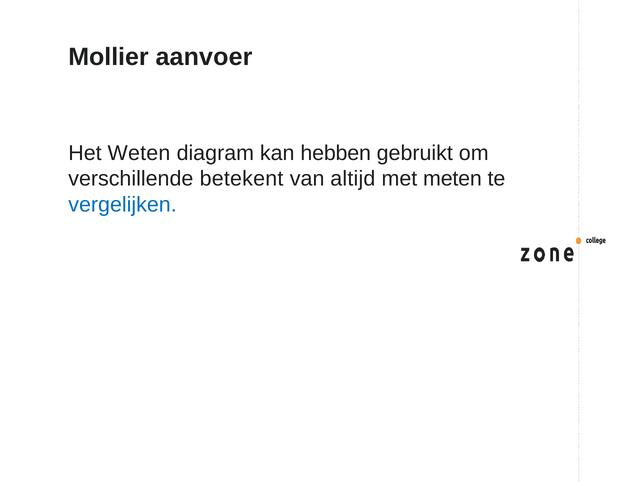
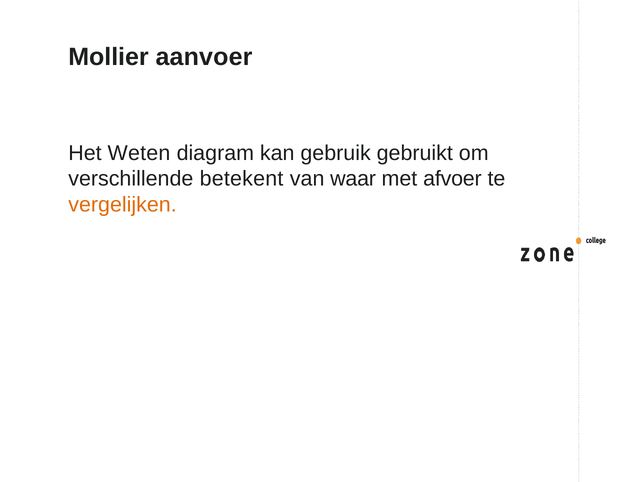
hebben: hebben -> gebruik (336, 153)
altijd: altijd -> waar (353, 179)
meten: meten -> afvoer (452, 179)
vergelijken colour: blue -> orange (123, 205)
